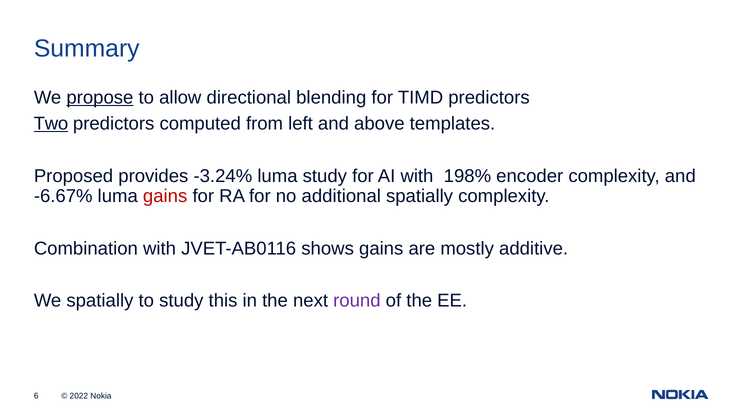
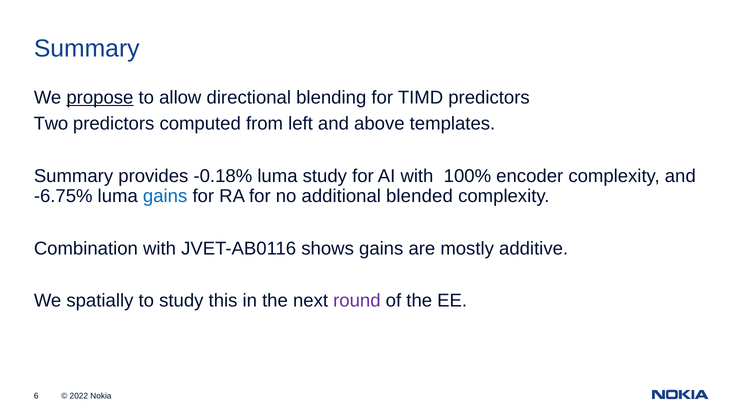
Two underline: present -> none (51, 124)
Proposed: Proposed -> Summary (74, 176)
-3.24%: -3.24% -> -0.18% (223, 176)
198%: 198% -> 100% (467, 176)
-6.67%: -6.67% -> -6.75% (63, 196)
gains colour: red -> blue (165, 196)
additional spatially: spatially -> blended (419, 196)
